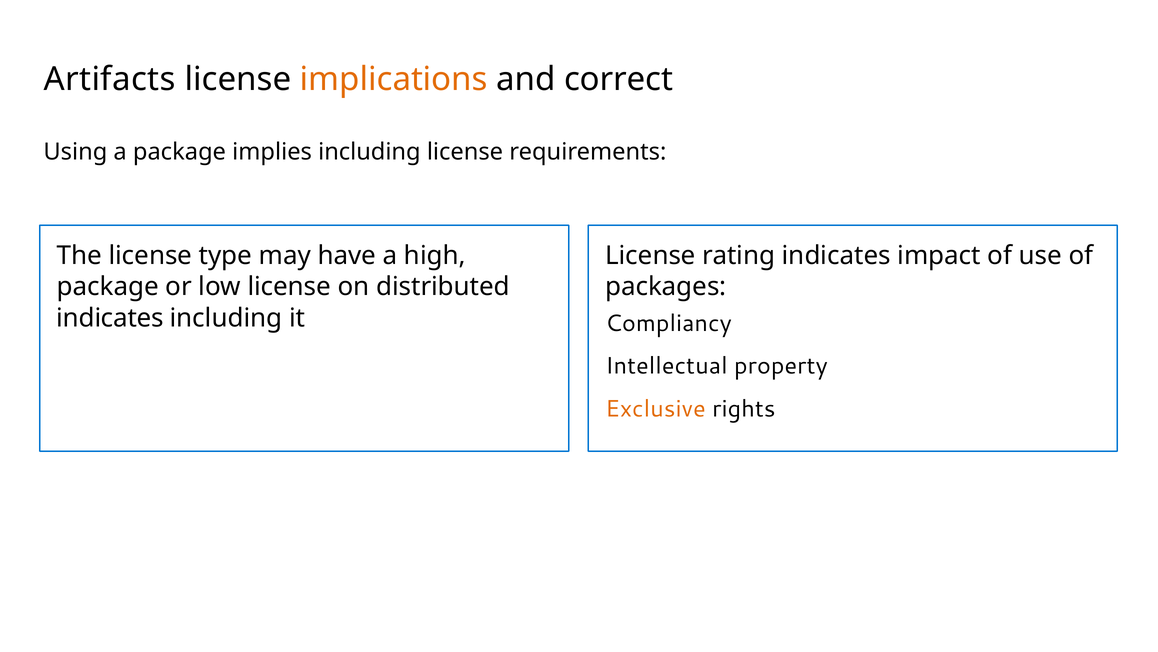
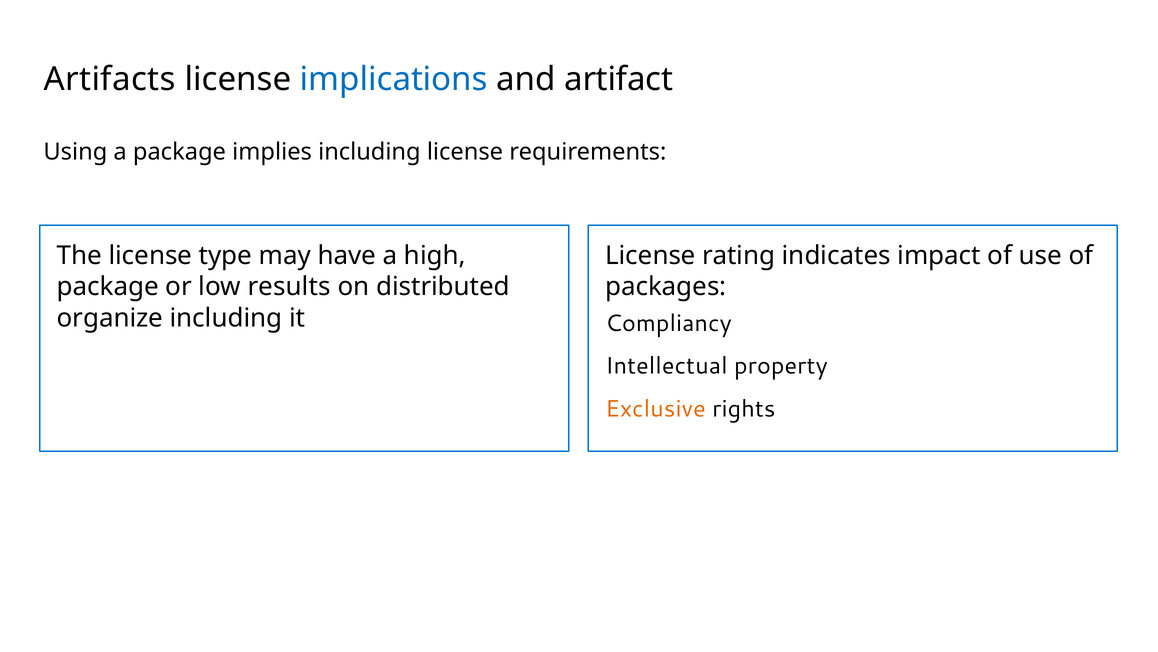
implications colour: orange -> blue (394, 79)
correct: correct -> artifact (619, 79)
low license: license -> results (289, 286)
indicates: indicates -> organize (110, 318)
